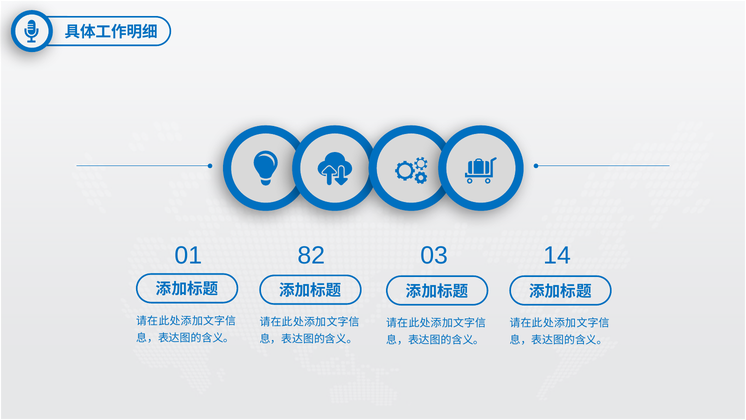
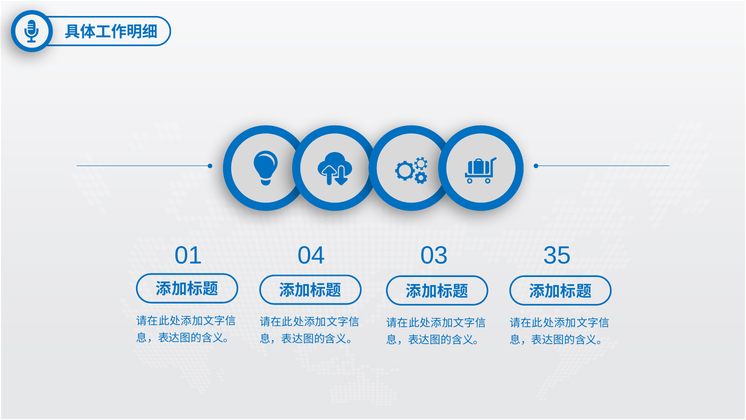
82: 82 -> 04 (311, 255)
14: 14 -> 35 (557, 255)
